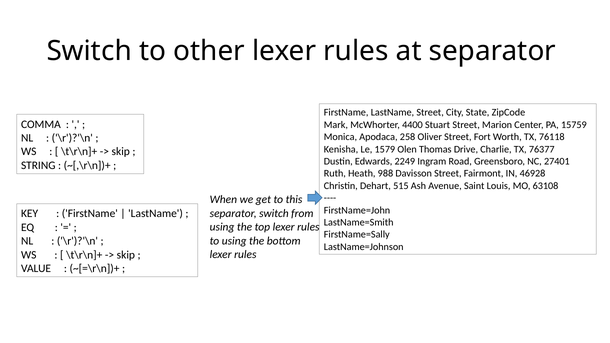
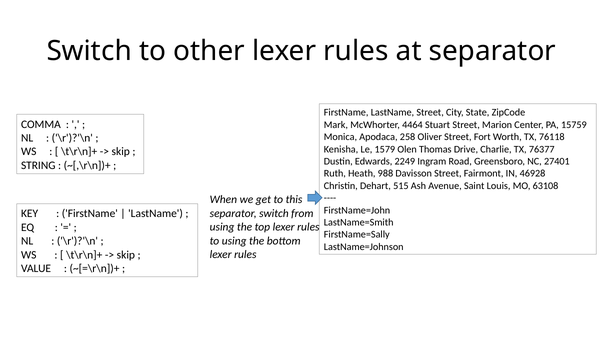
4400: 4400 -> 4464 (412, 125)
